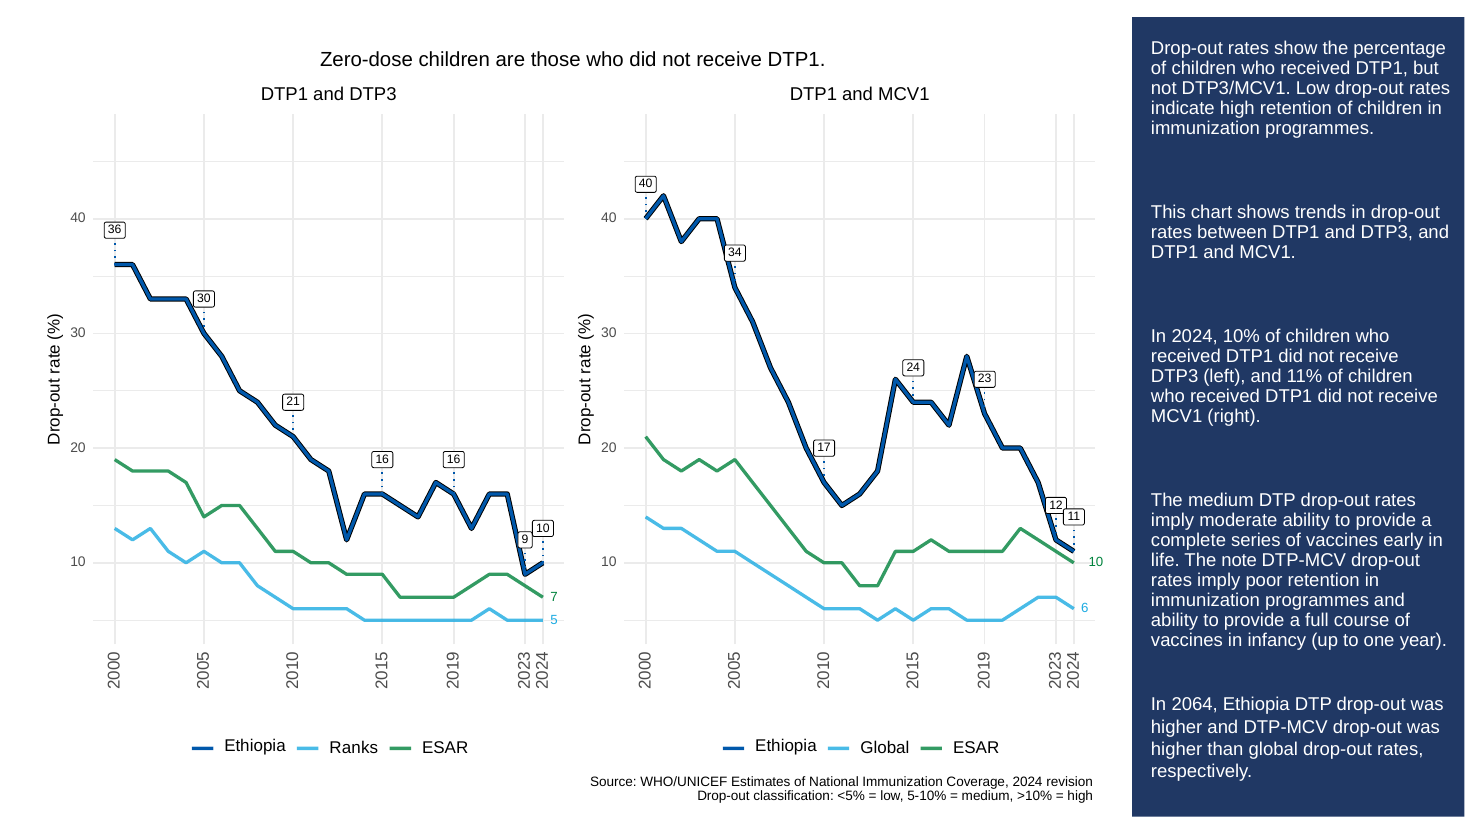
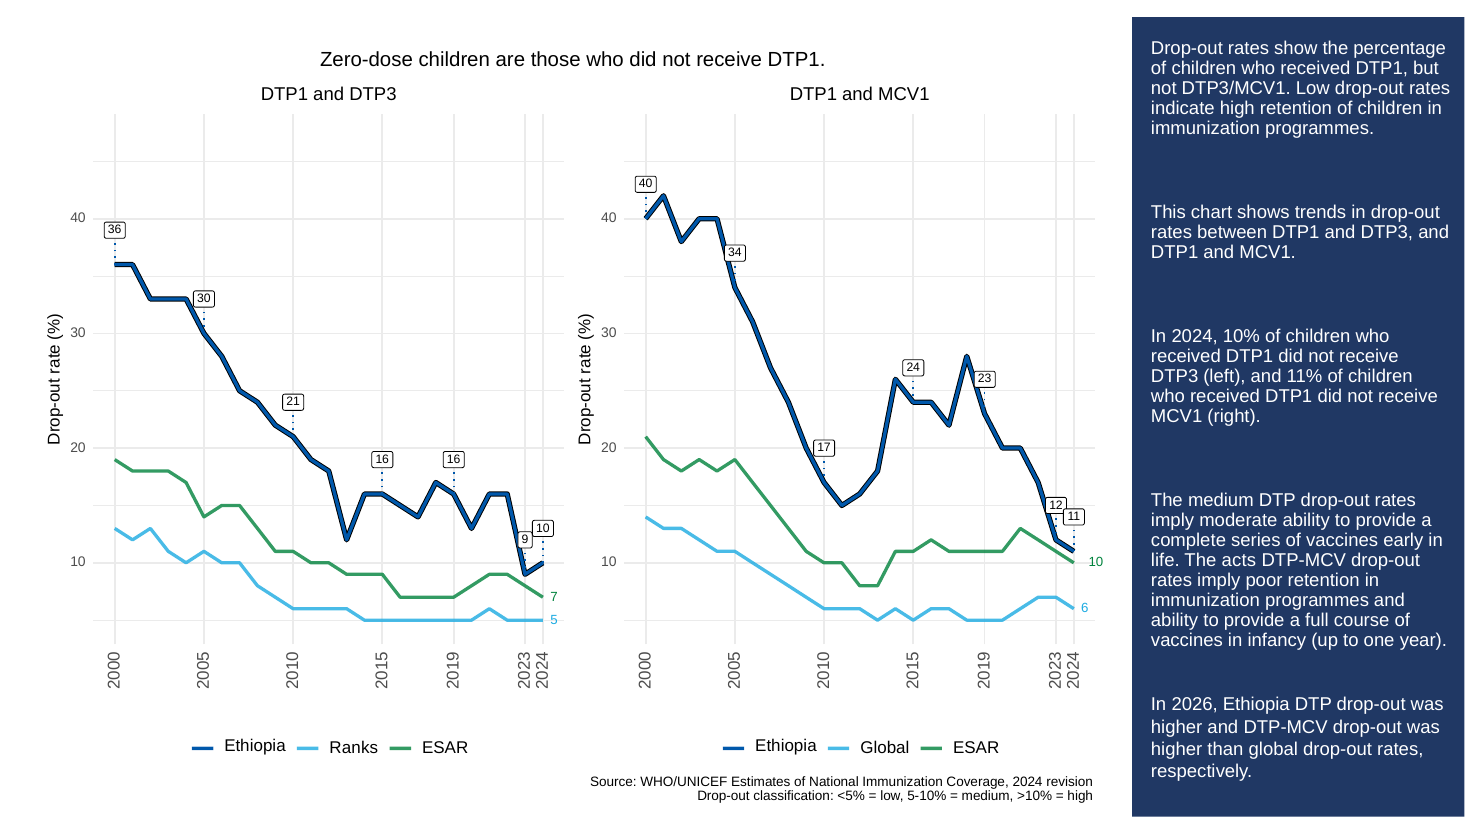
note: note -> acts (1239, 560)
2064: 2064 -> 2026 (1195, 705)
